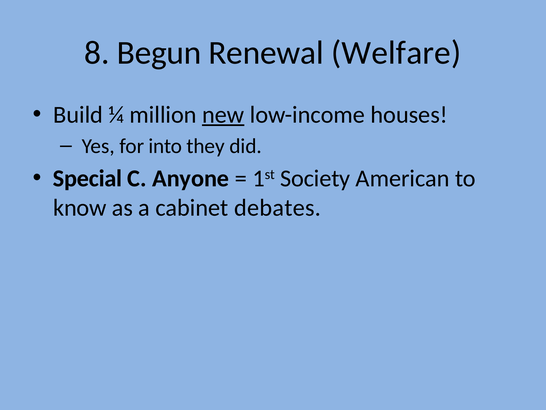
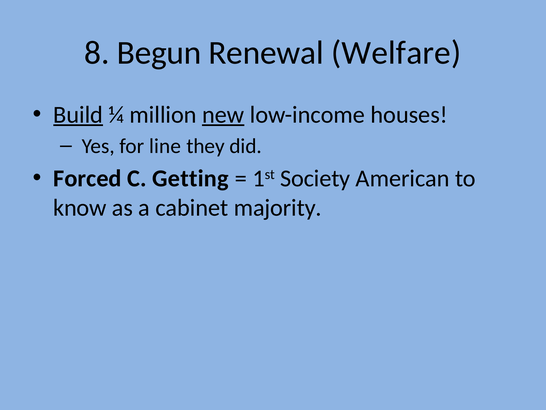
Build underline: none -> present (78, 115)
into: into -> line (165, 146)
Special: Special -> Forced (87, 178)
Anyone: Anyone -> Getting (190, 178)
debates: debates -> majority (278, 207)
